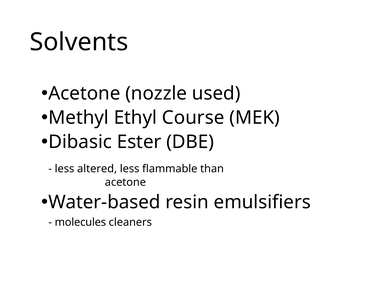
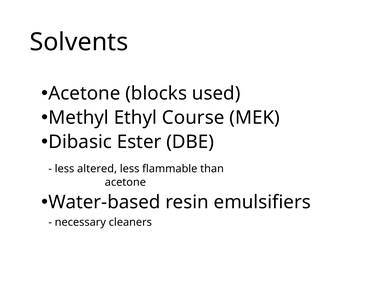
nozzle: nozzle -> blocks (156, 93)
molecules: molecules -> necessary (80, 222)
